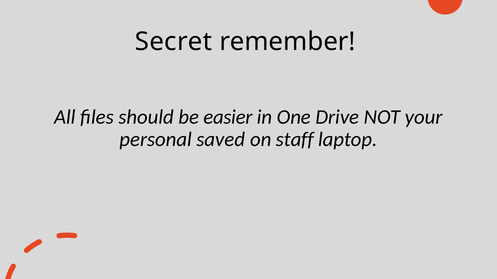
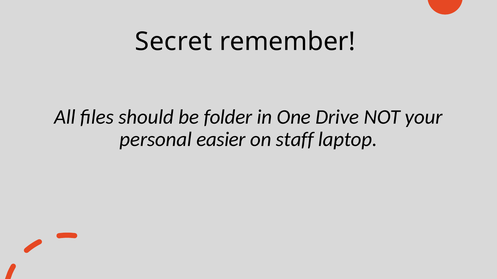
easier: easier -> folder (228, 117)
saved: saved -> easier (221, 140)
